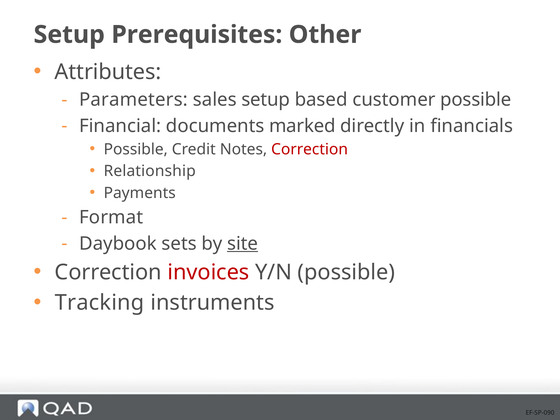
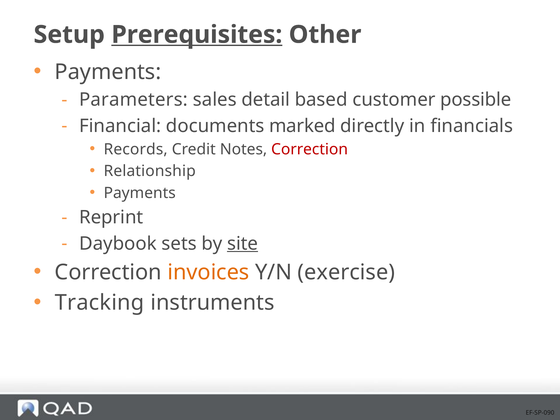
Prerequisites underline: none -> present (197, 35)
Attributes: Attributes -> Payments (108, 72)
sales setup: setup -> detail (266, 100)
Possible: Possible -> Records (136, 149)
Format: Format -> Reprint (111, 217)
invoices colour: red -> orange (208, 272)
Y/N possible: possible -> exercise (346, 272)
